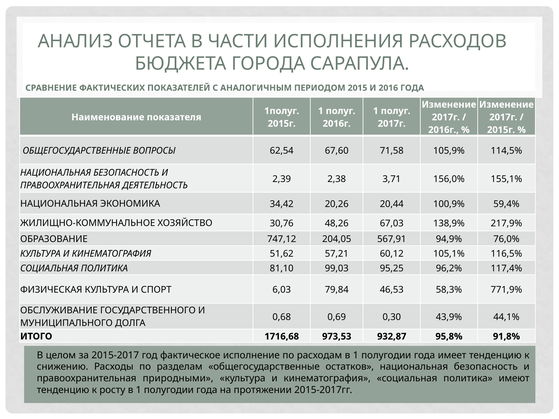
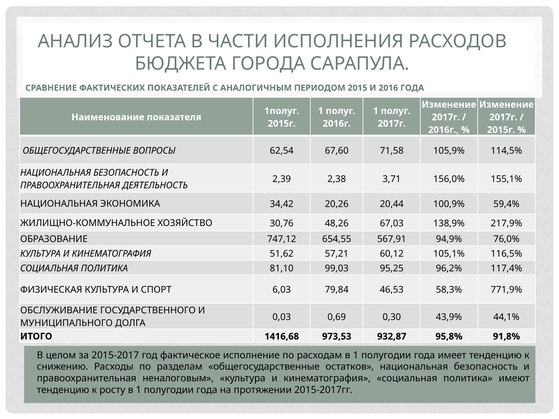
204,05: 204,05 -> 654,55 (337, 239)
0,68: 0,68 -> 0,03 (282, 317)
1716,68: 1716,68 -> 1416,68 (282, 337)
природными: природными -> неналоговым (178, 379)
